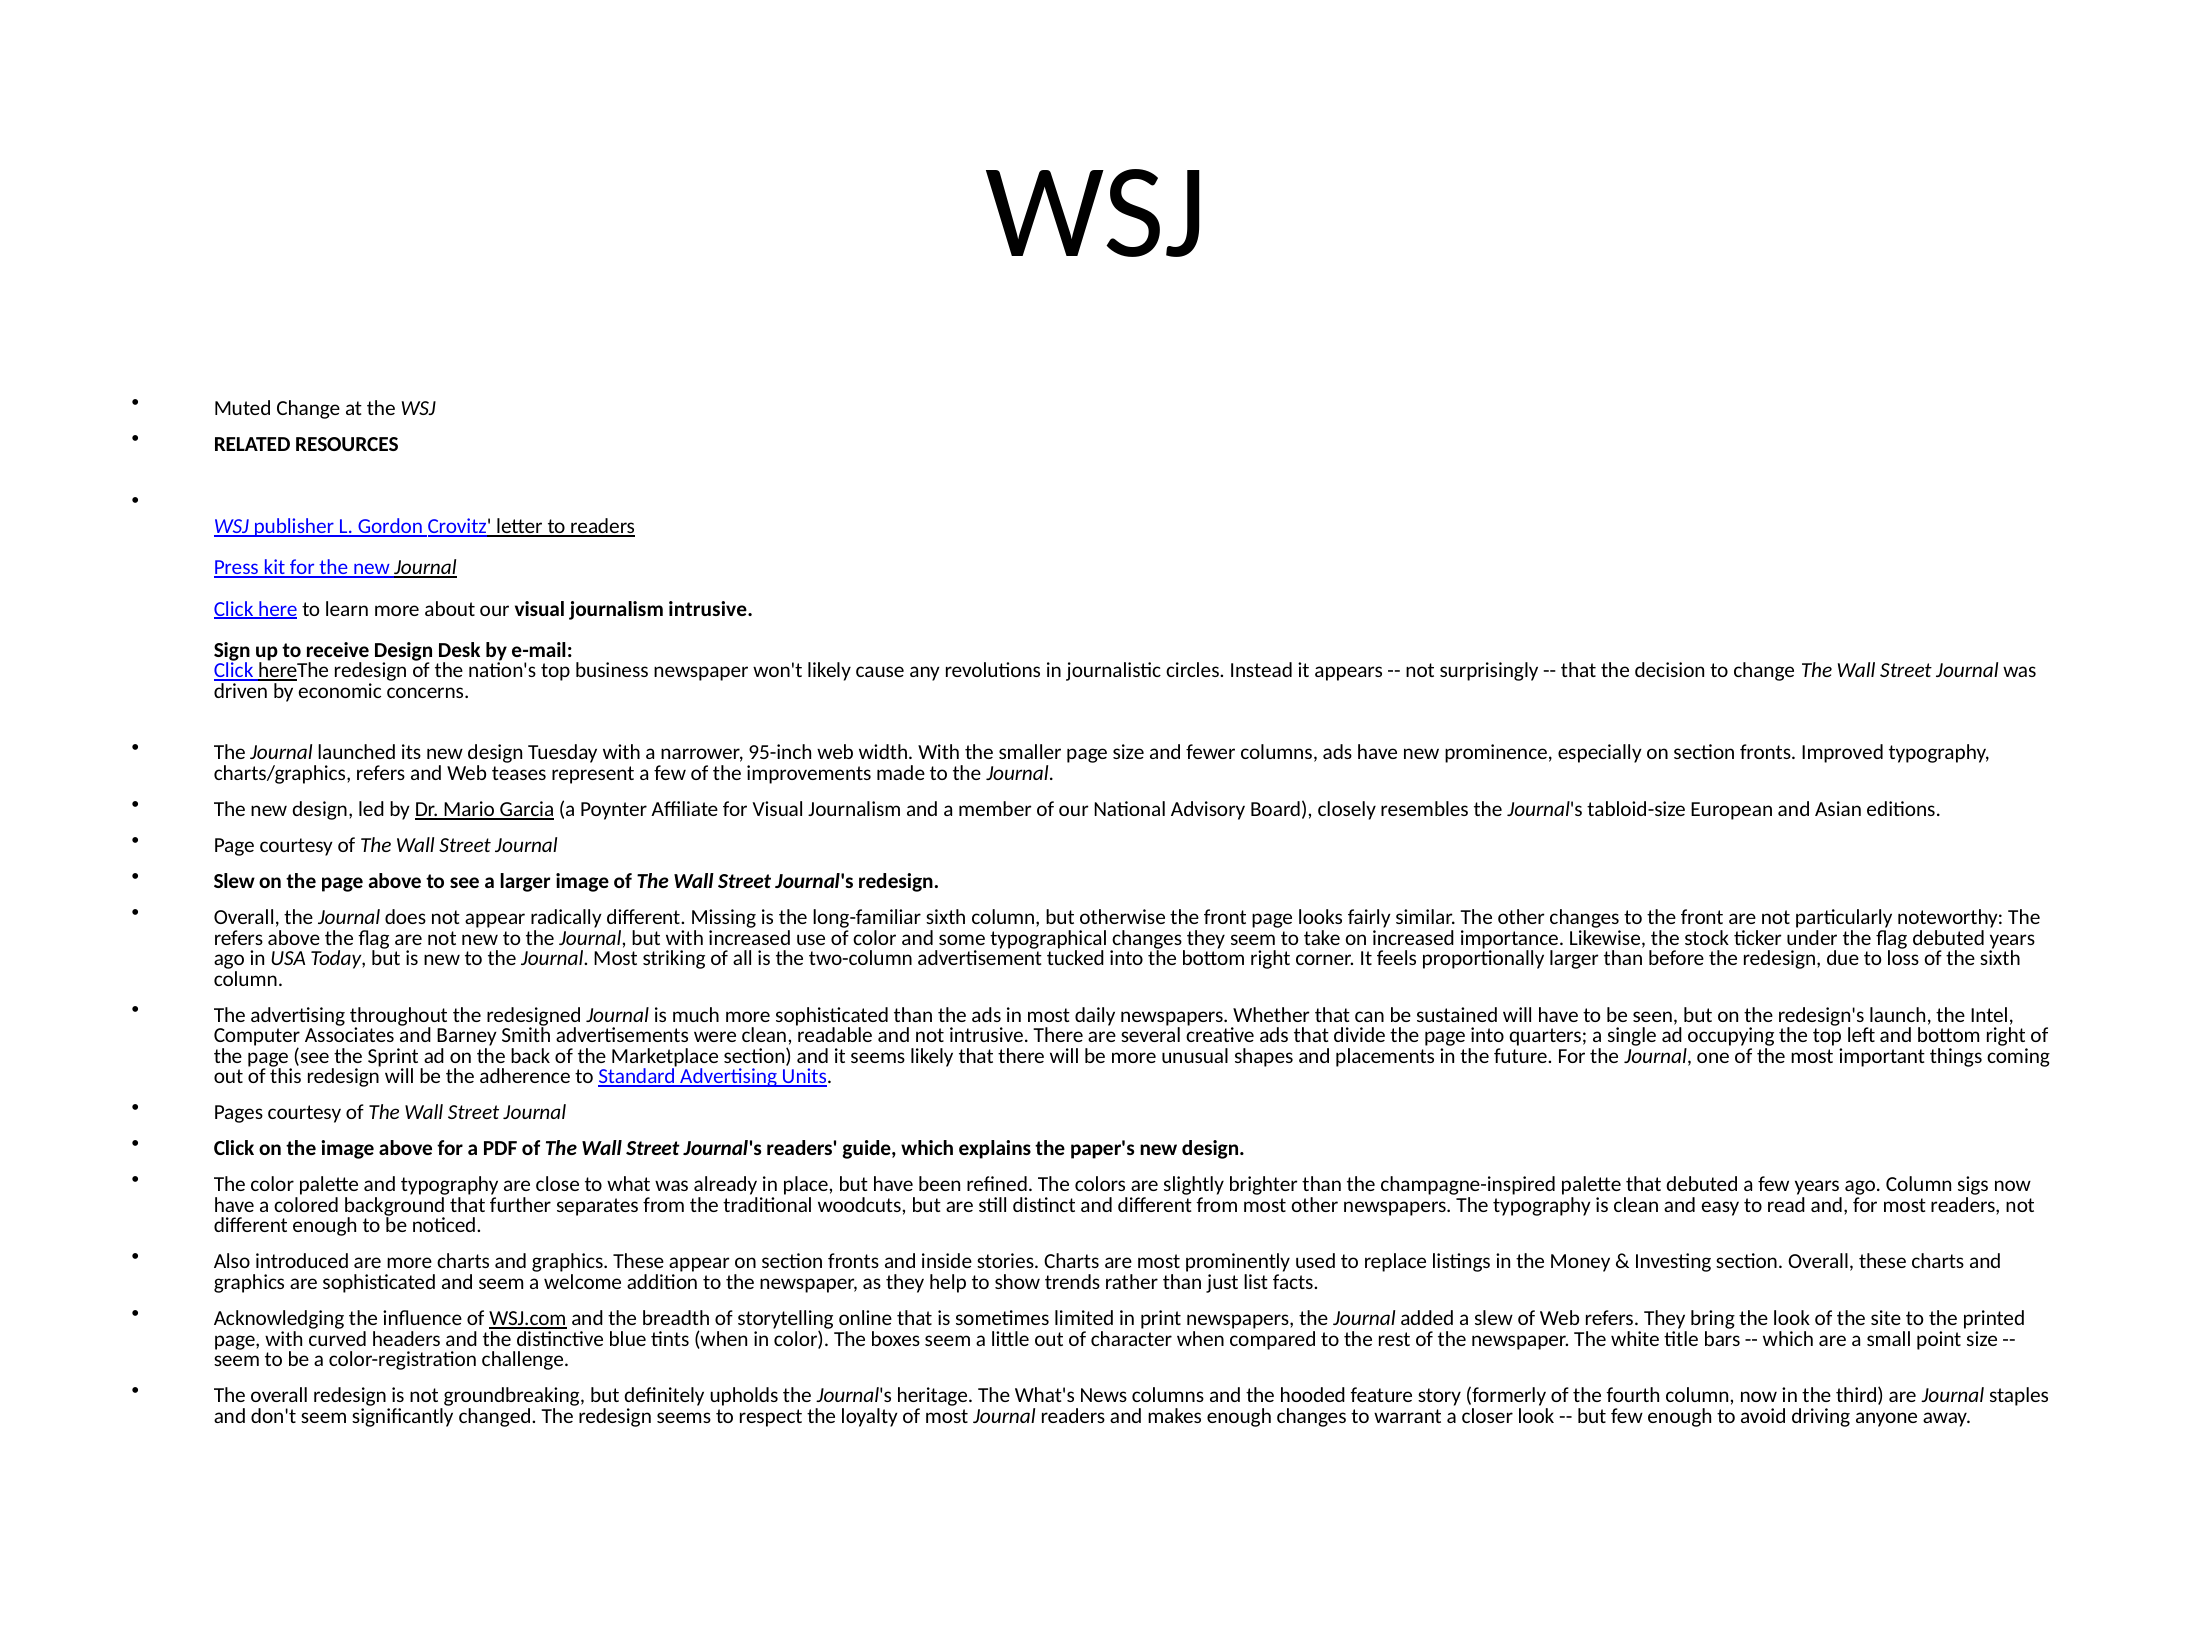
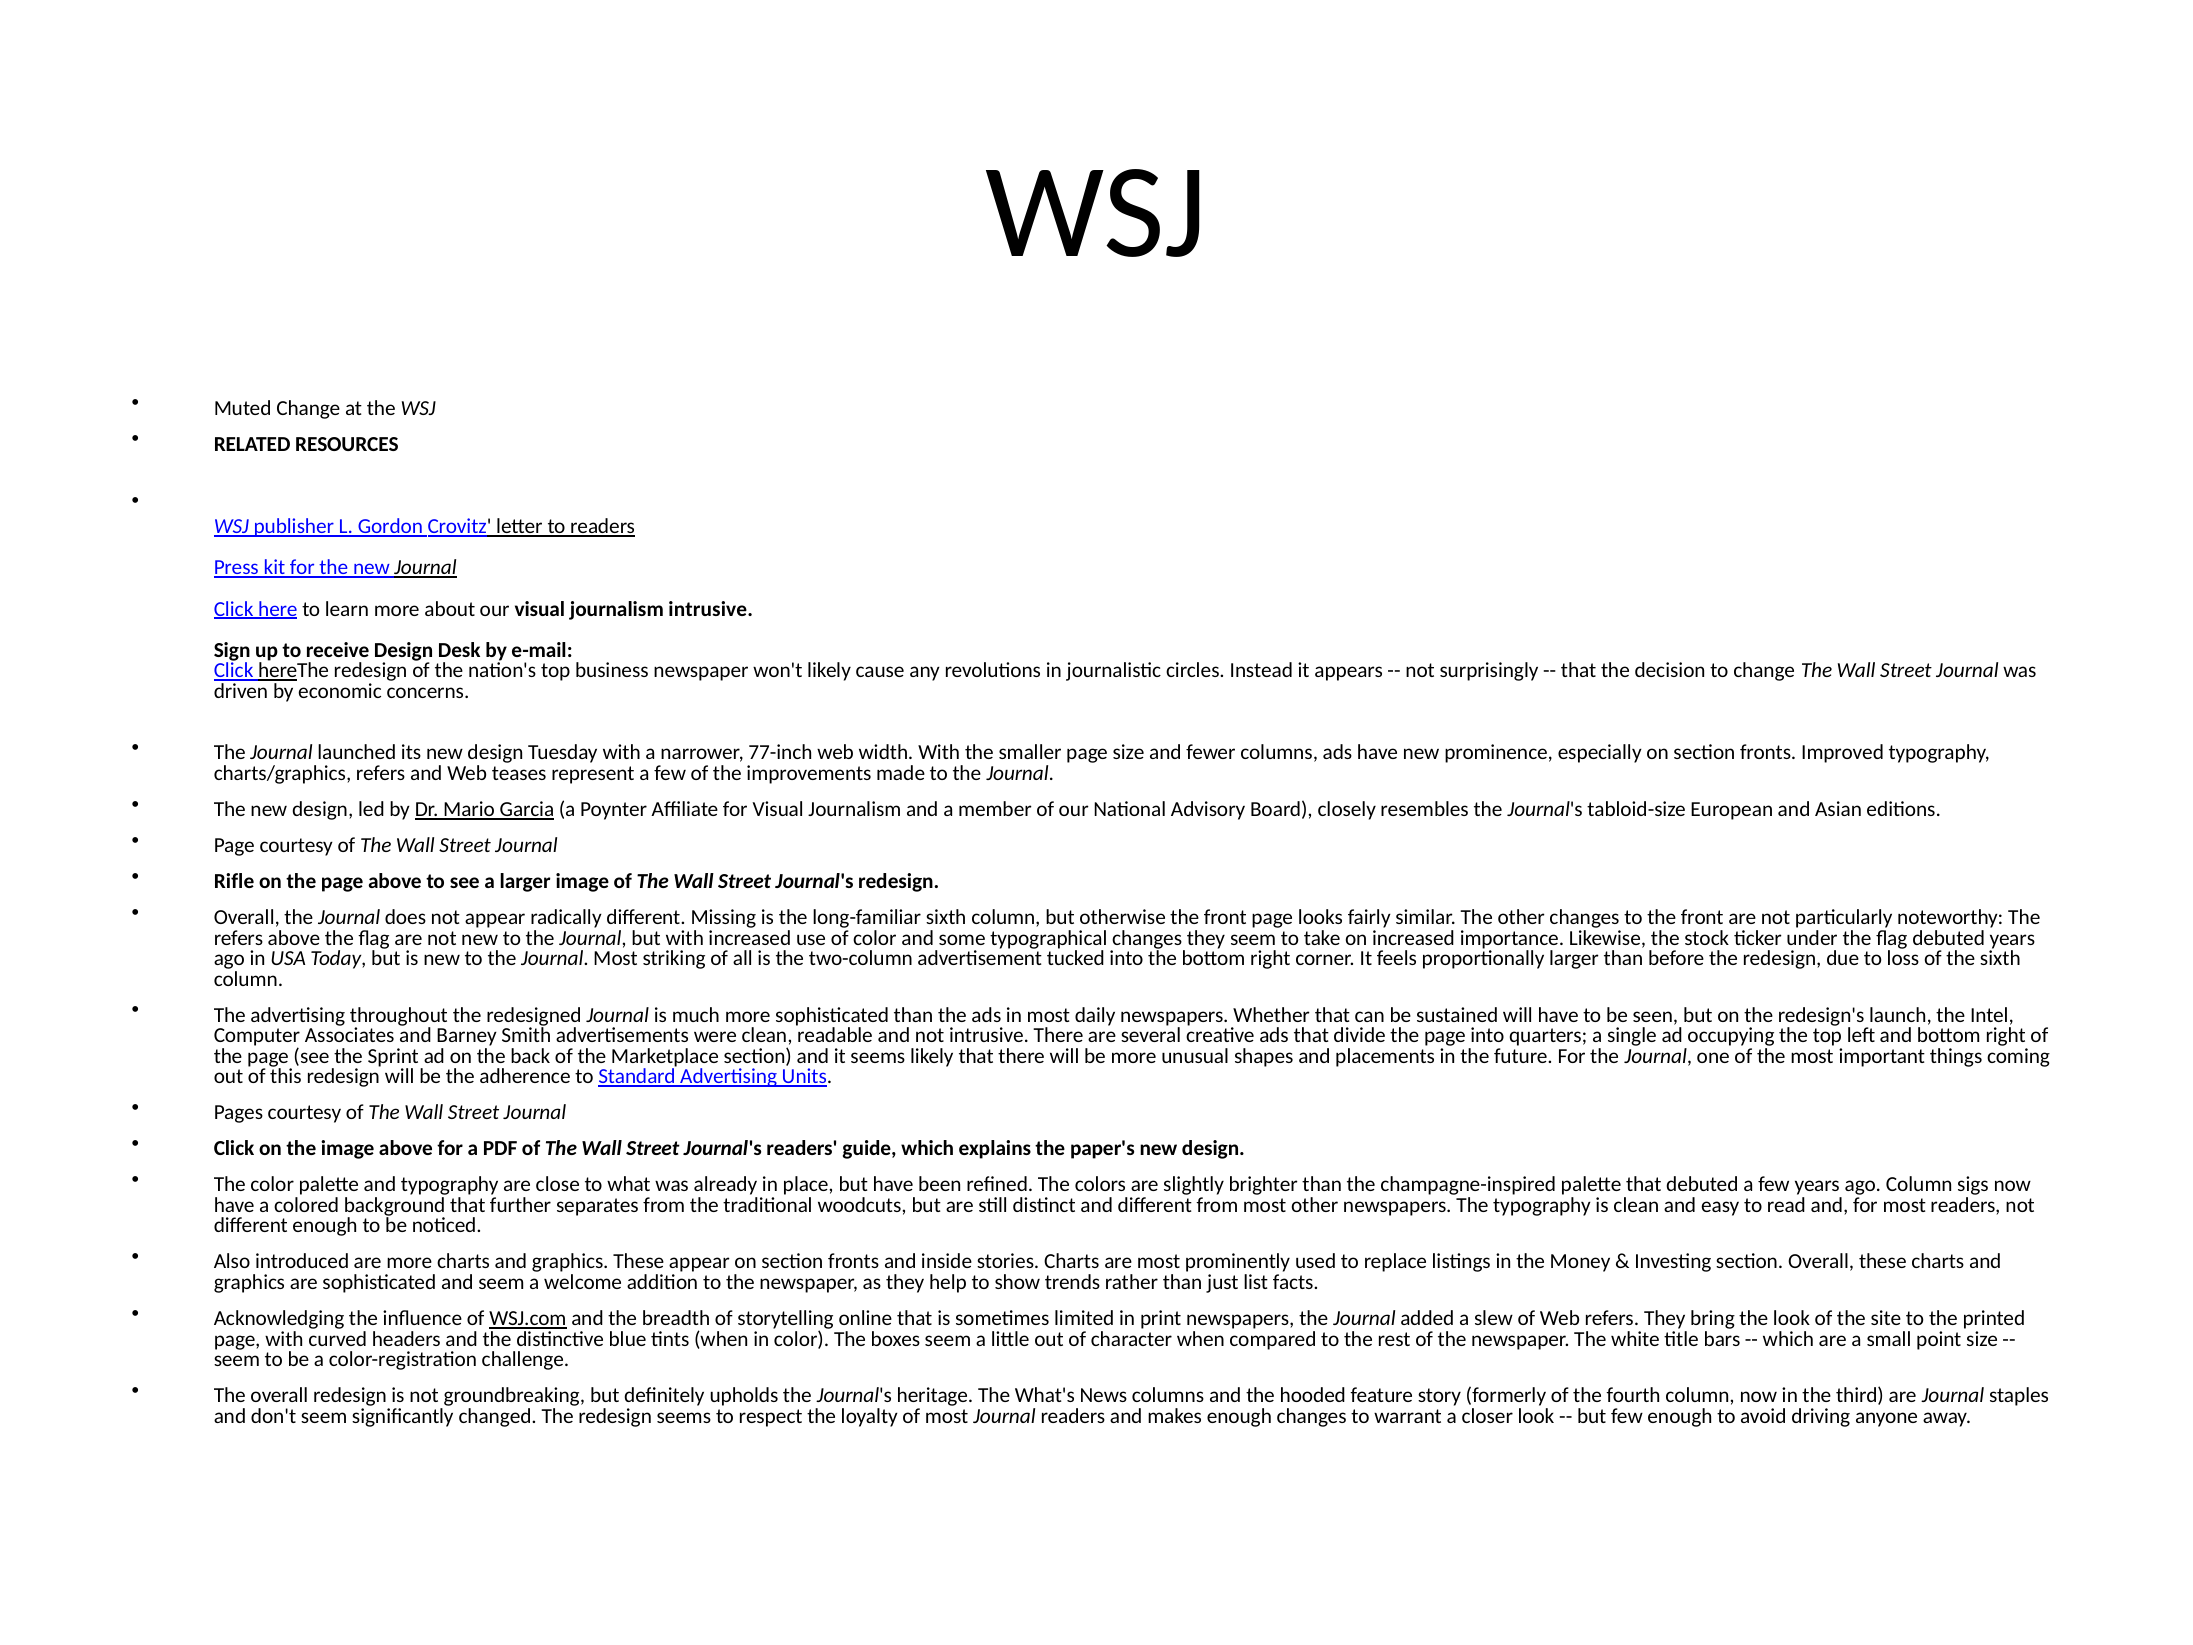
95-inch: 95-inch -> 77-inch (780, 753)
Slew: Slew -> Rifle (234, 882)
